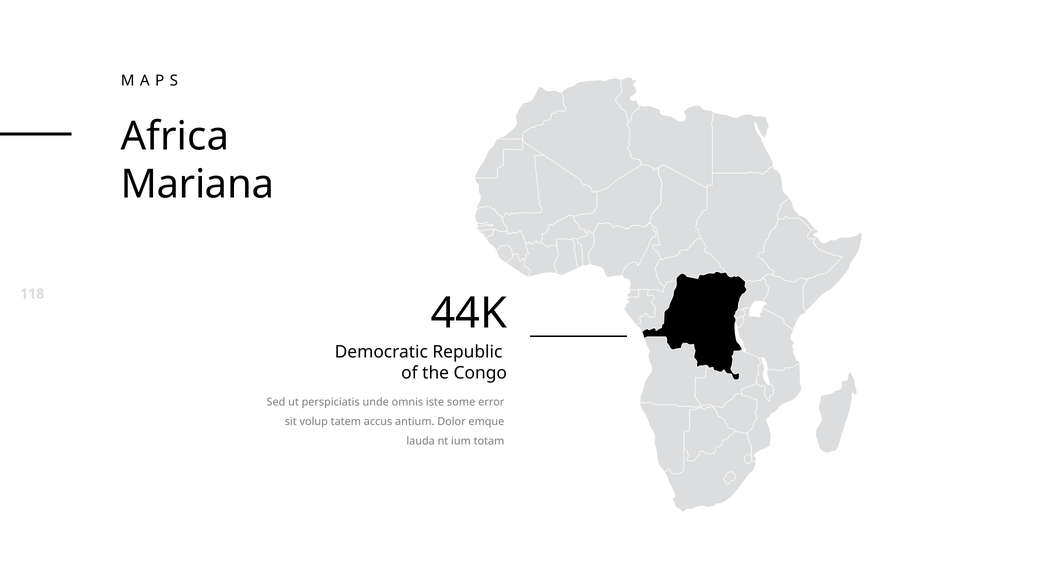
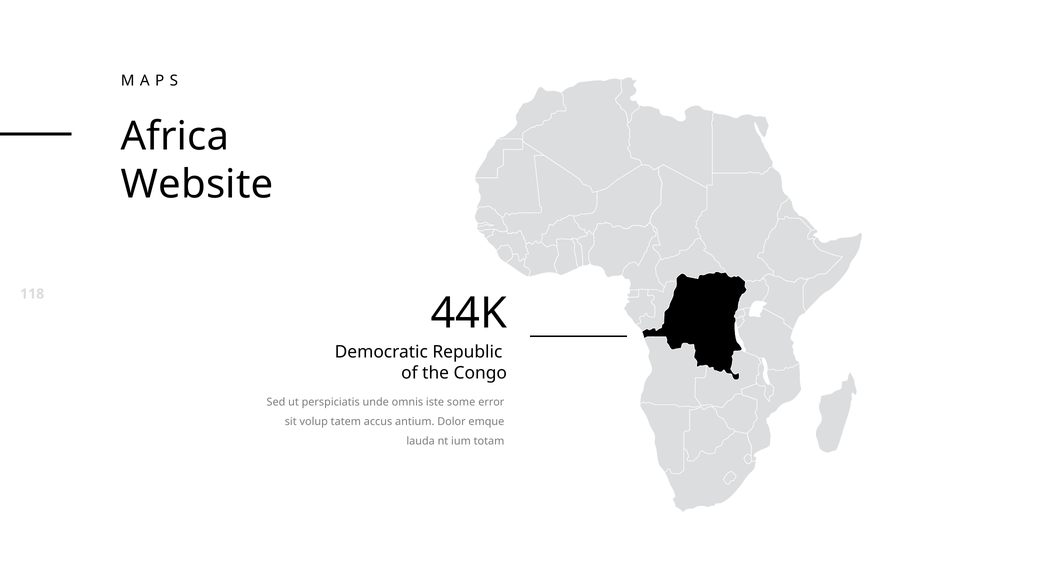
Mariana: Mariana -> Website (197, 185)
